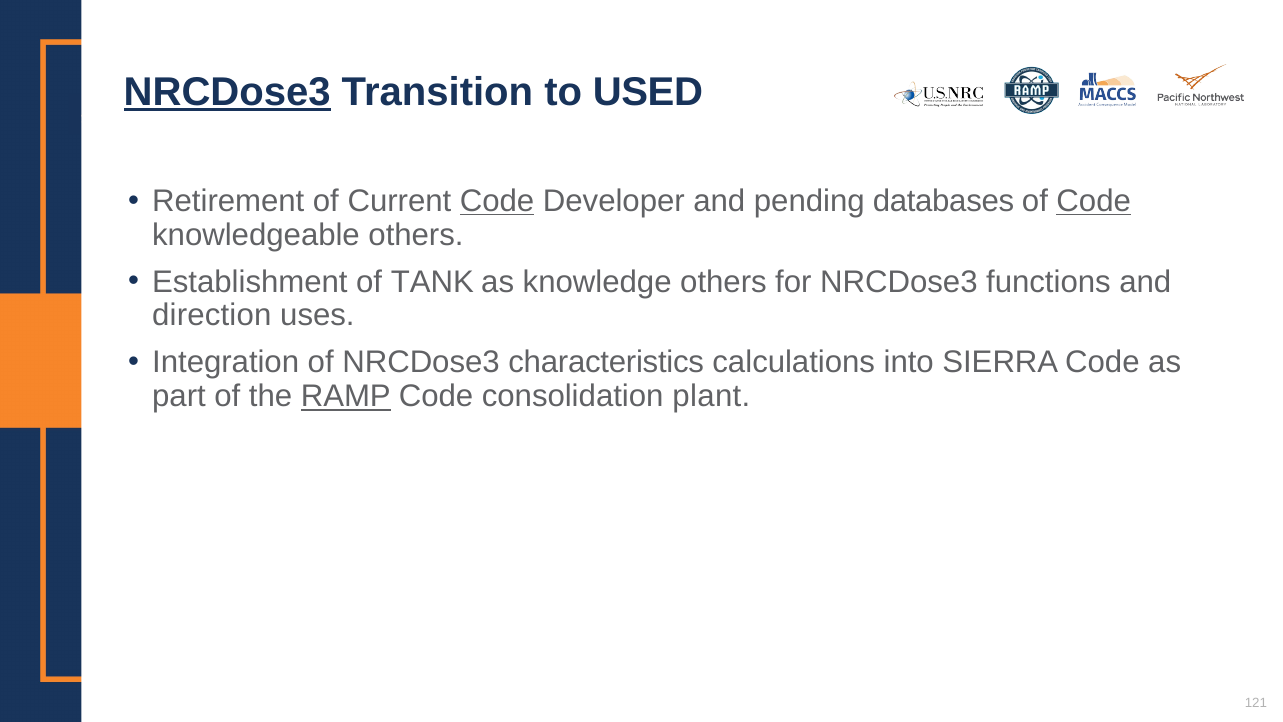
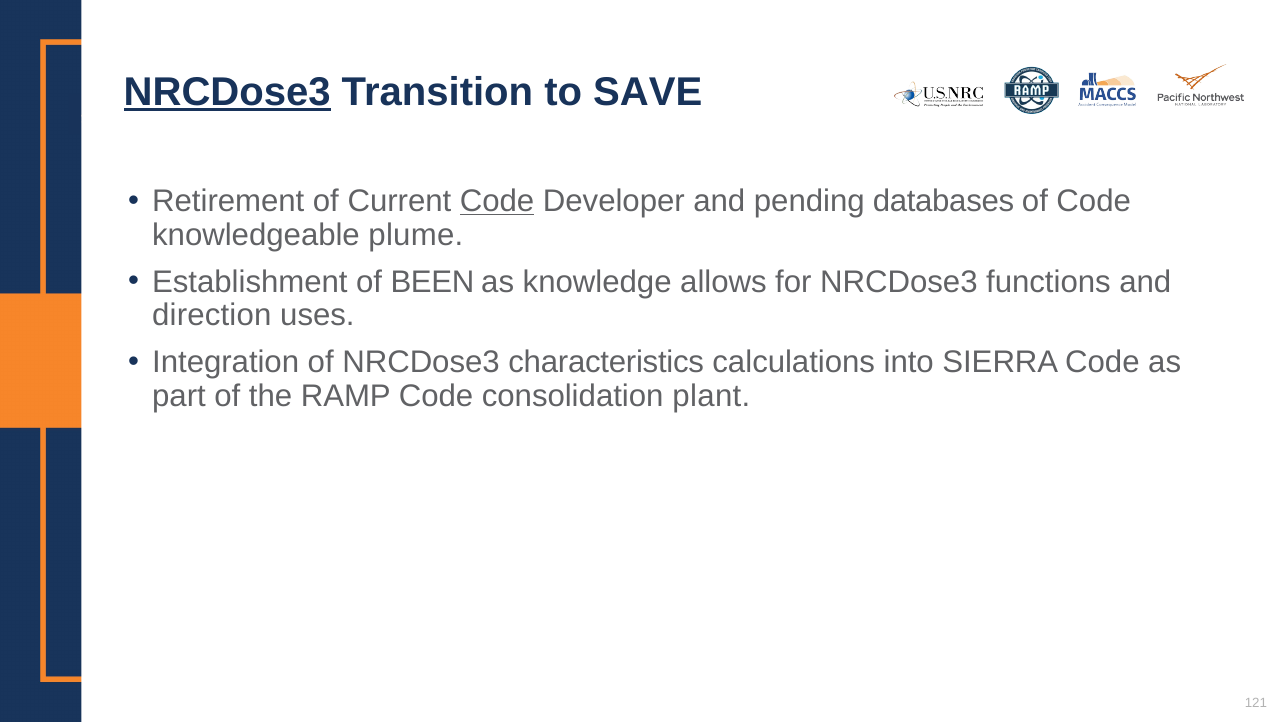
USED: USED -> SAVE (648, 92)
Code underline: present -> none (1094, 201)
knowledgeable others: others -> plume (416, 235)
TANK: TANK -> BEEN (432, 282)
knowledge others: others -> allows (723, 282)
RAMP underline: present -> none (346, 396)
